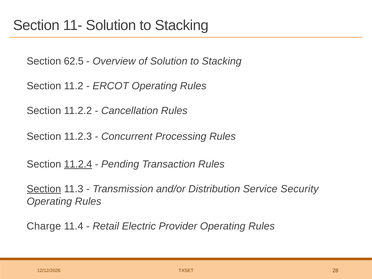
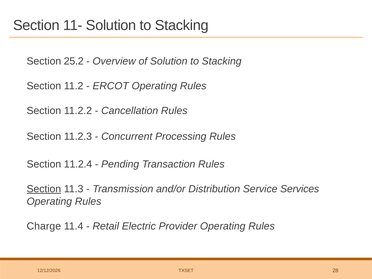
62.5: 62.5 -> 25.2 (74, 61)
11.2.4 underline: present -> none (78, 164)
Security: Security -> Services (300, 189)
